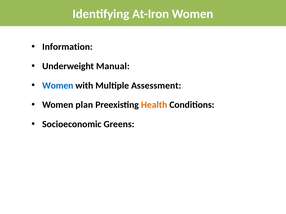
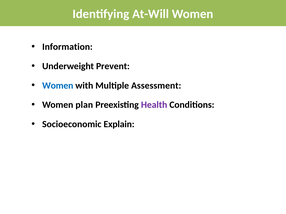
At-Iron: At-Iron -> At-Will (151, 14)
Manual: Manual -> Prevent (113, 66)
Health colour: orange -> purple (154, 105)
Greens: Greens -> Explain (119, 124)
